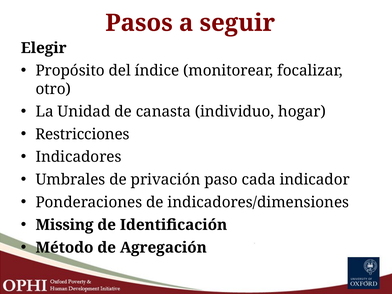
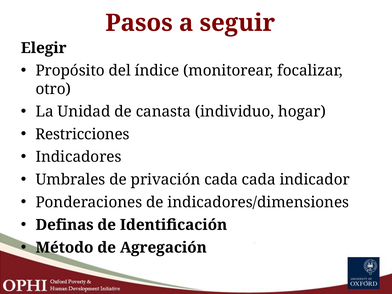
privación paso: paso -> cada (221, 180)
Missing: Missing -> Definas (65, 225)
